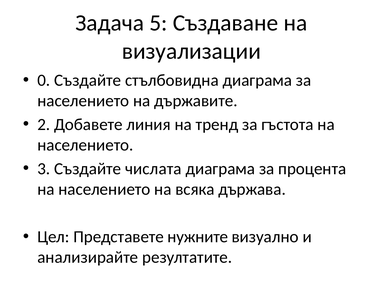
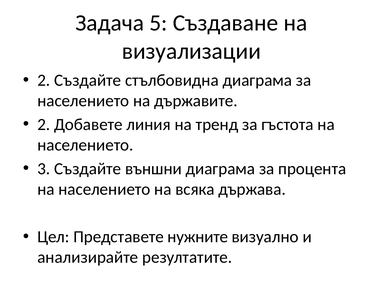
0: 0 -> 2 (44, 80)
числата: числата -> външни (153, 169)
